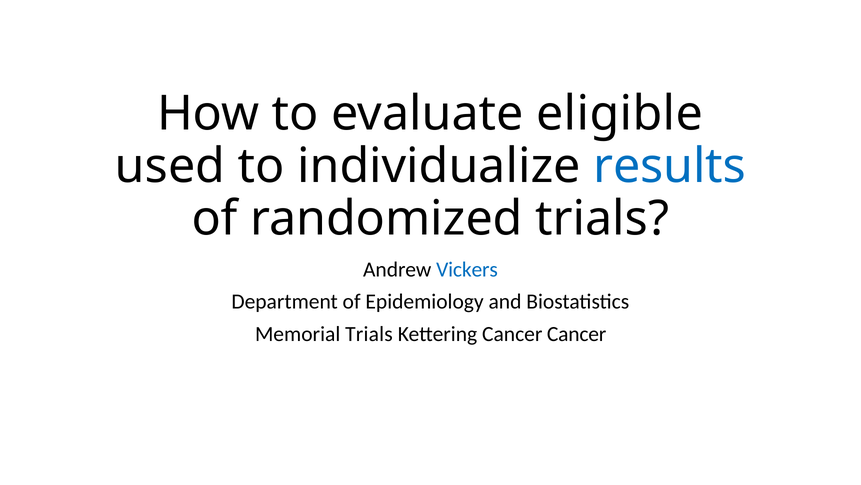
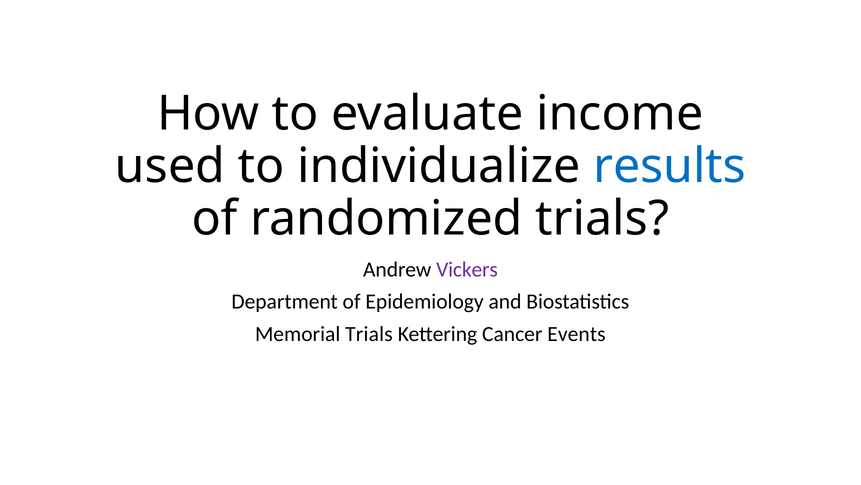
eligible: eligible -> income (620, 114)
Vickers colour: blue -> purple (467, 269)
Cancer Cancer: Cancer -> Events (576, 334)
